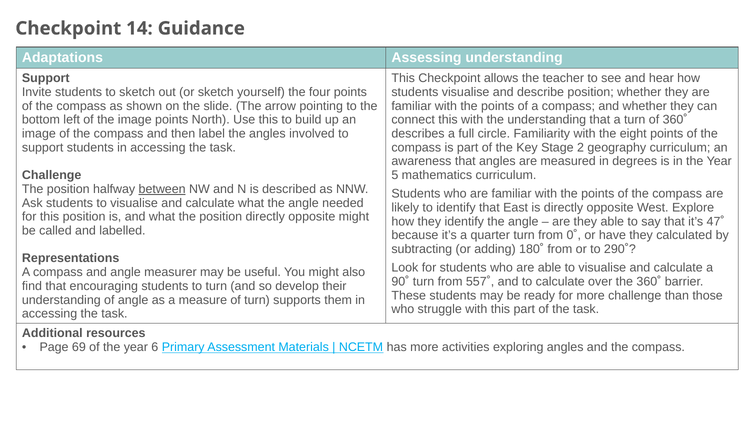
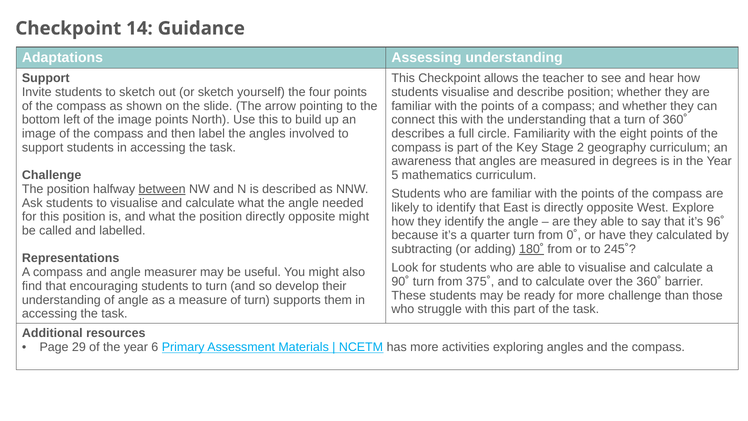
47˚: 47˚ -> 96˚ (716, 221)
180˚ underline: none -> present (532, 249)
290˚: 290˚ -> 245˚ (620, 249)
557˚: 557˚ -> 375˚ (480, 281)
69: 69 -> 29 (79, 347)
